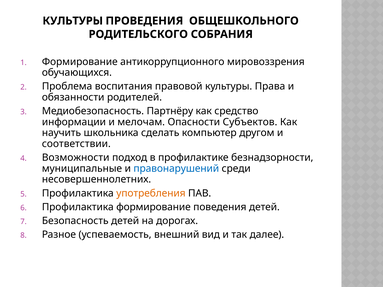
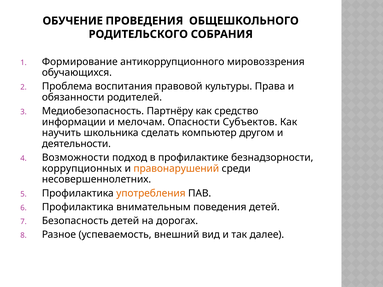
КУЛЬТУРЫ: КУЛЬТУРЫ -> ОБУЧЕНИЕ (73, 21)
соответствии: соответствии -> деятельности (76, 144)
муниципальные: муниципальные -> коррупционных (82, 169)
правонарушений colour: blue -> orange (176, 169)
Профилактика формирование: формирование -> внимательным (153, 207)
